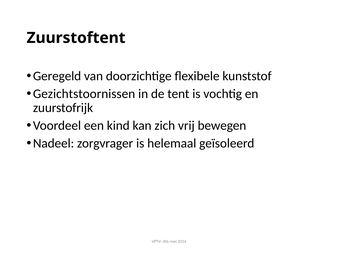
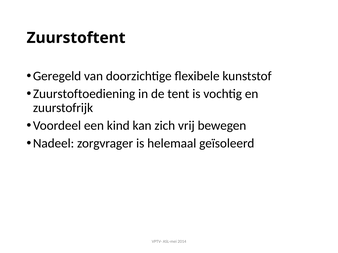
Gezichtstoornissen: Gezichtstoornissen -> Zuurstoftoediening (84, 94)
